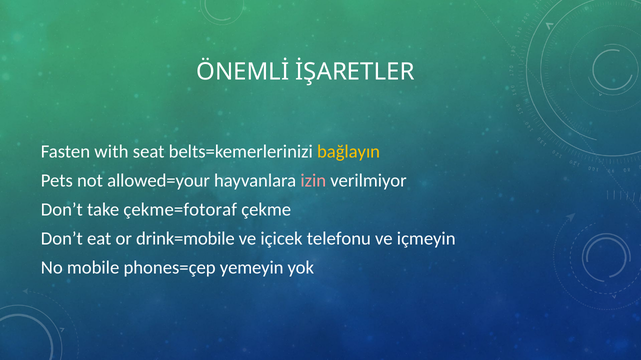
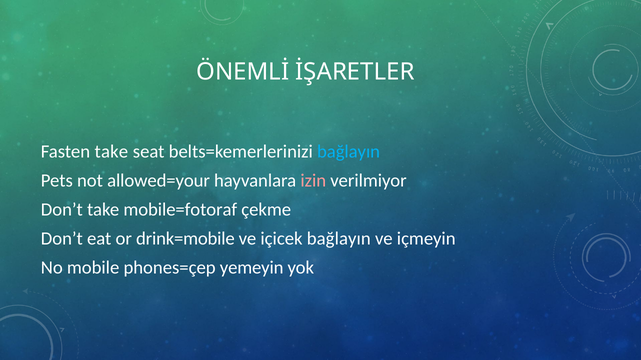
Fasten with: with -> take (111, 152)
bağlayın colour: yellow -> light blue (349, 152)
çekme=fotoraf: çekme=fotoraf -> mobile=fotoraf (180, 210)
içicek telefonu: telefonu -> bağlayın (339, 239)
